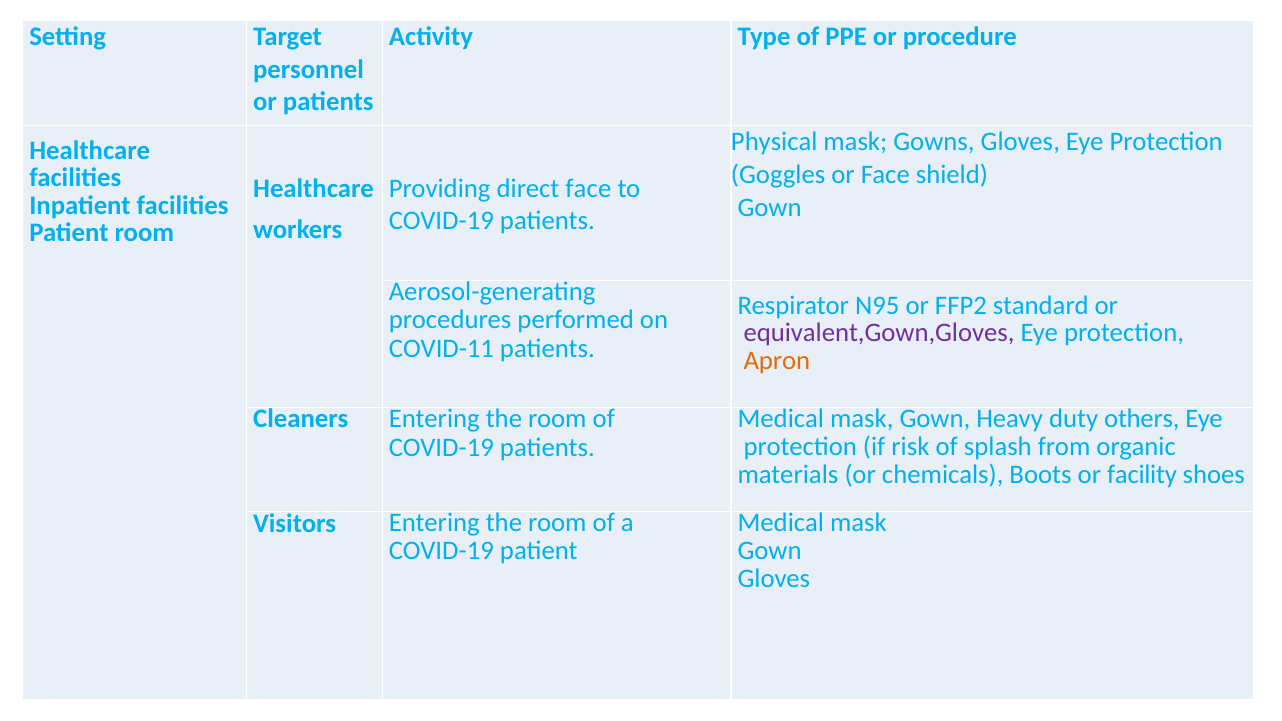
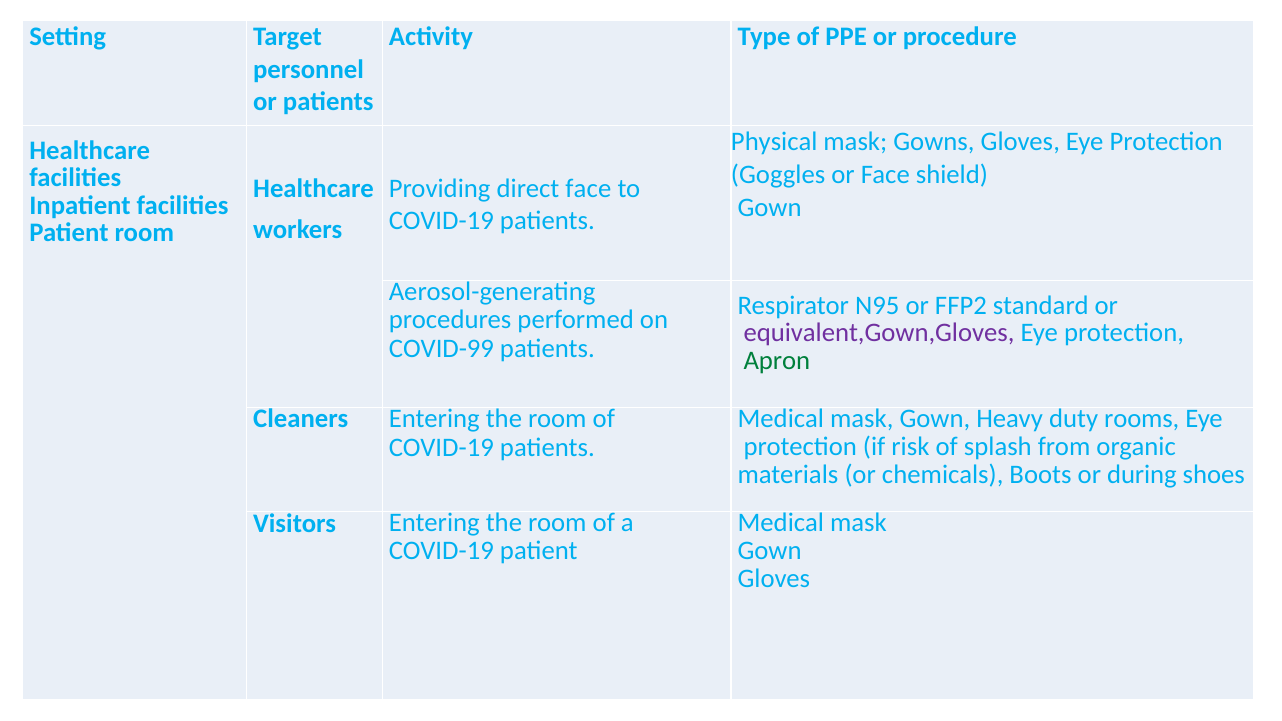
COVID-11: COVID-11 -> COVID-99 (441, 349)
Apron colour: orange -> green (777, 360)
others: others -> rooms (1142, 419)
facility: facility -> during (1142, 475)
